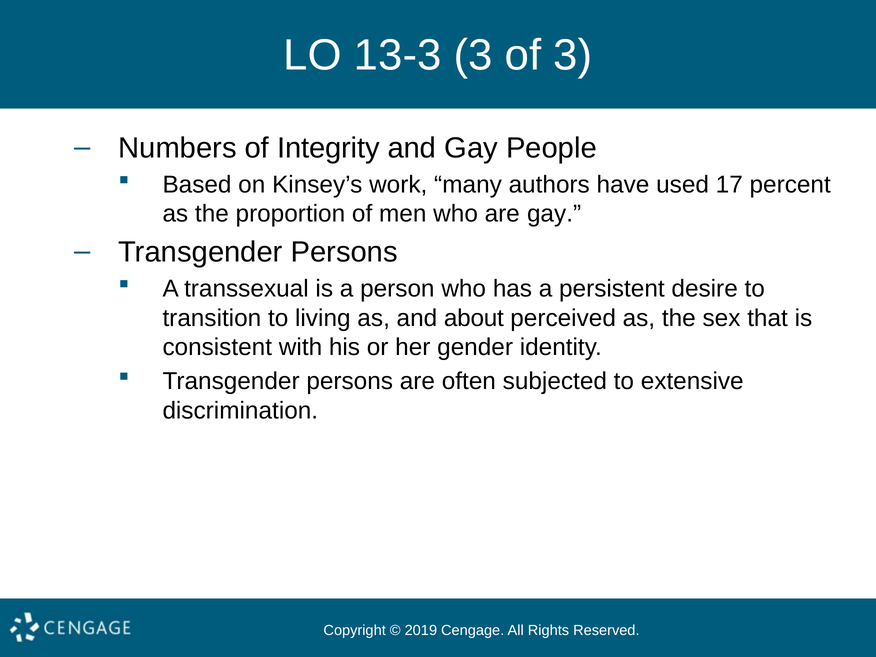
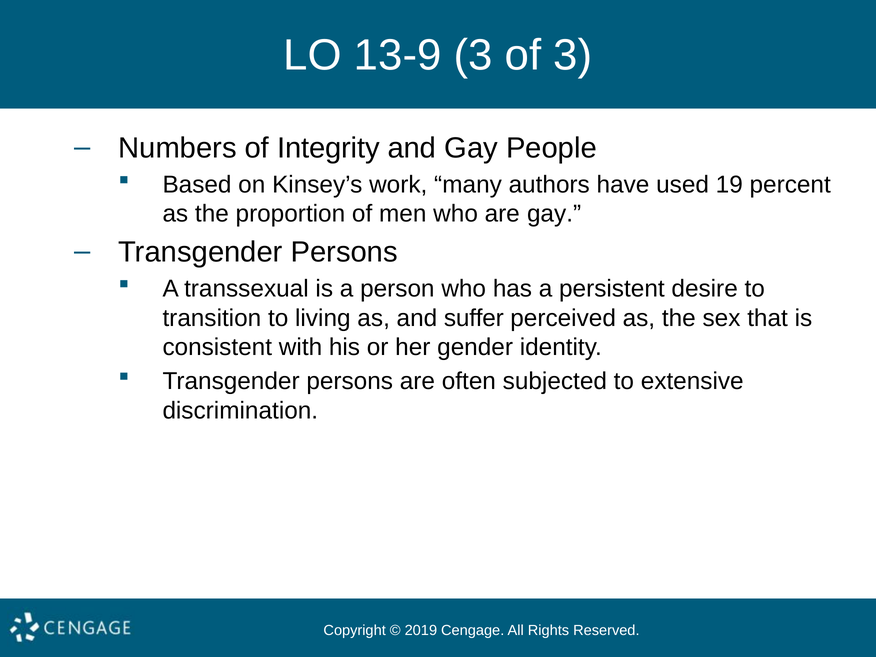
13-3: 13-3 -> 13-9 (398, 55)
17: 17 -> 19 (729, 185)
about: about -> suffer (474, 318)
